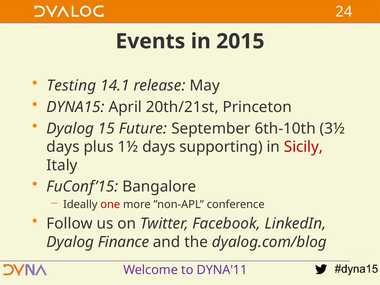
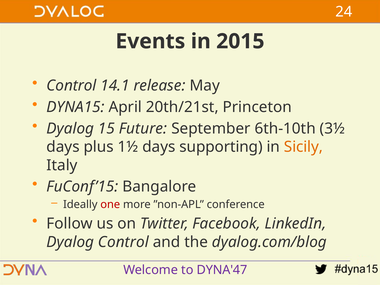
Testing: Testing -> Control (71, 86)
Sicily colour: red -> orange (303, 147)
Dyalog Finance: Finance -> Control (123, 242)
DYNA'11: DYNA'11 -> DYNA'47 (222, 270)
